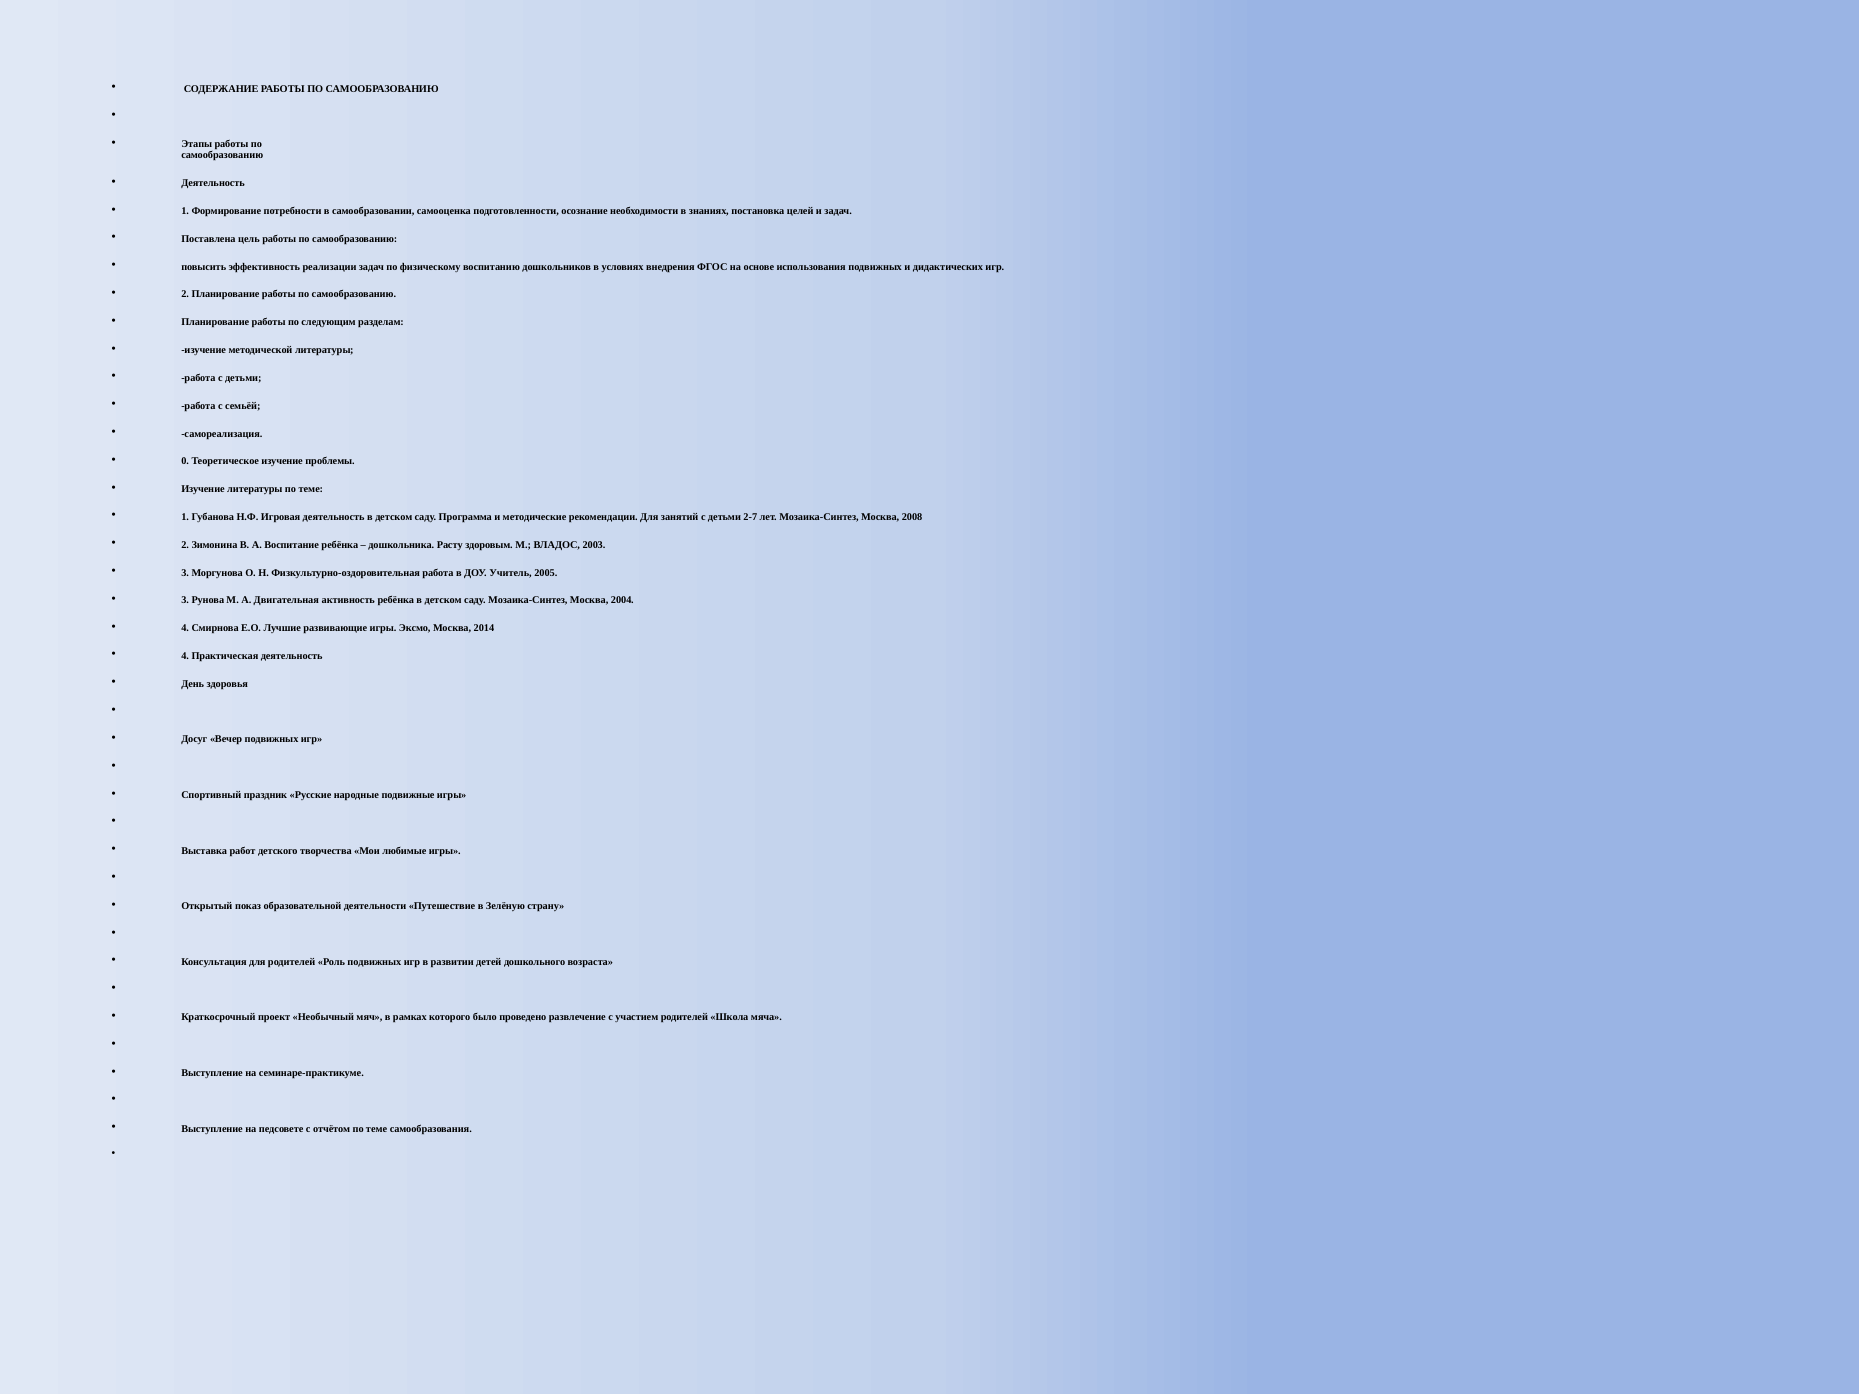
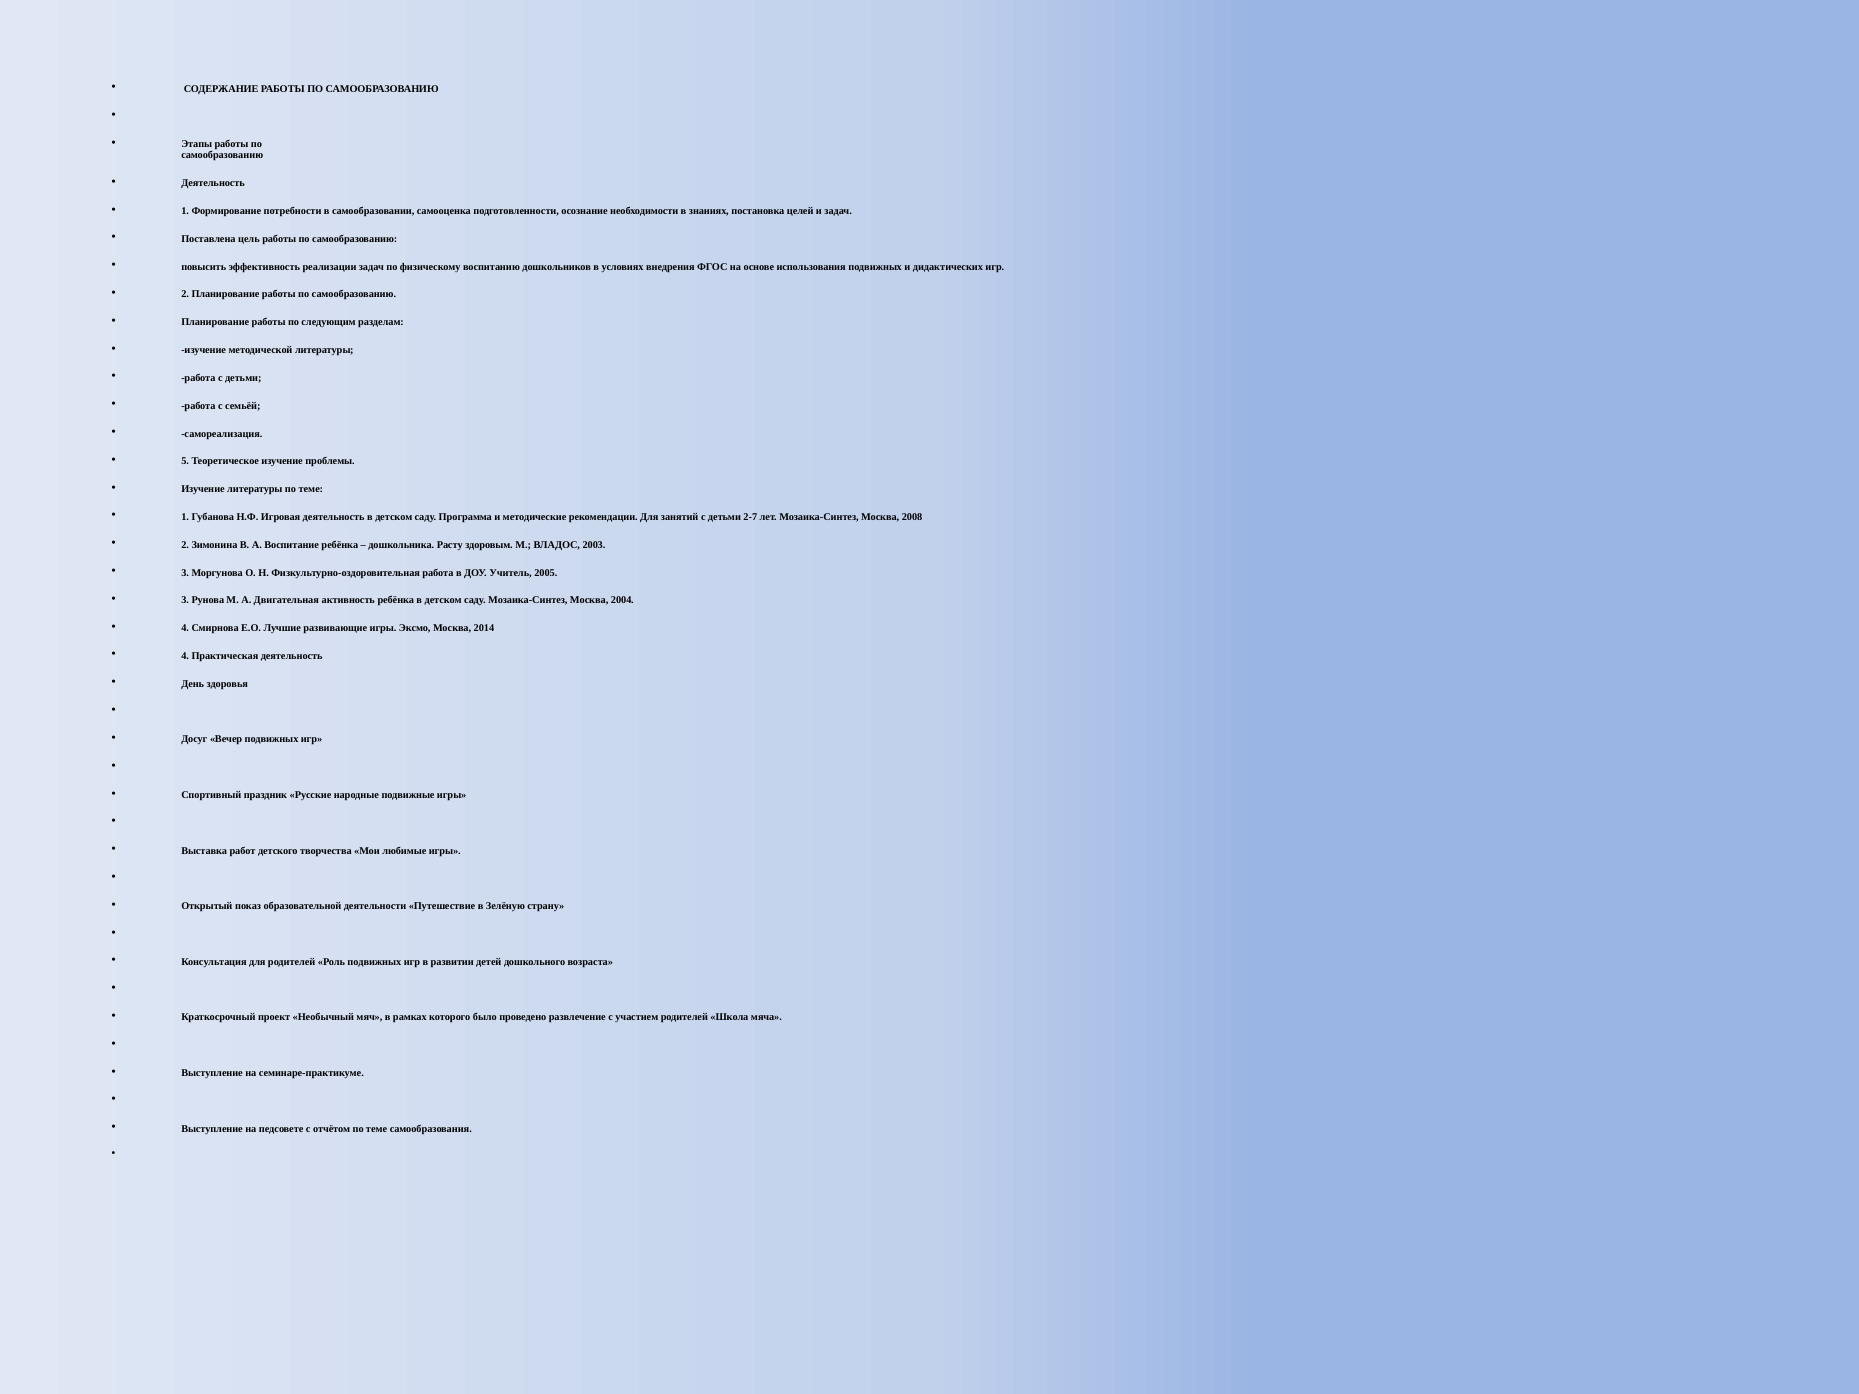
0: 0 -> 5 (185, 461)
